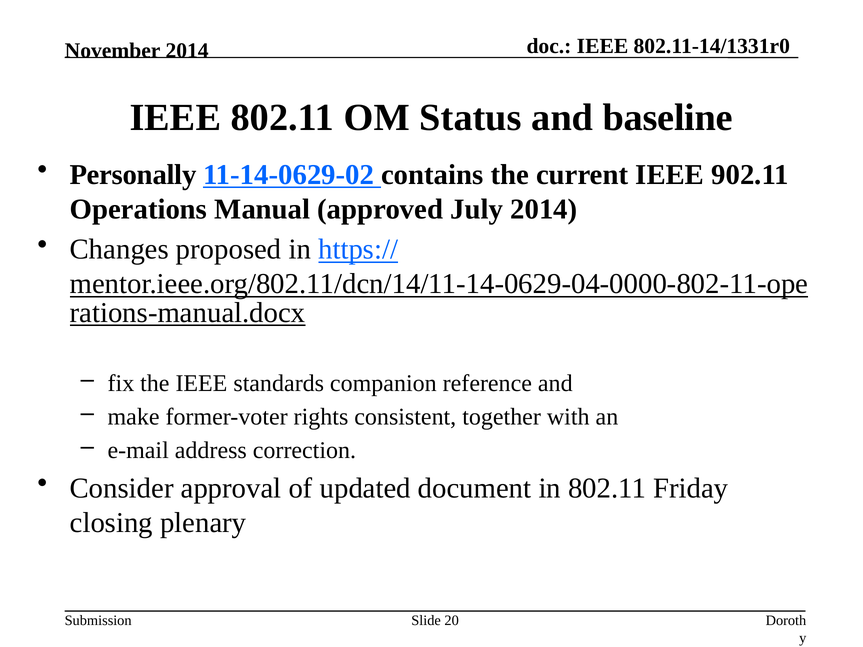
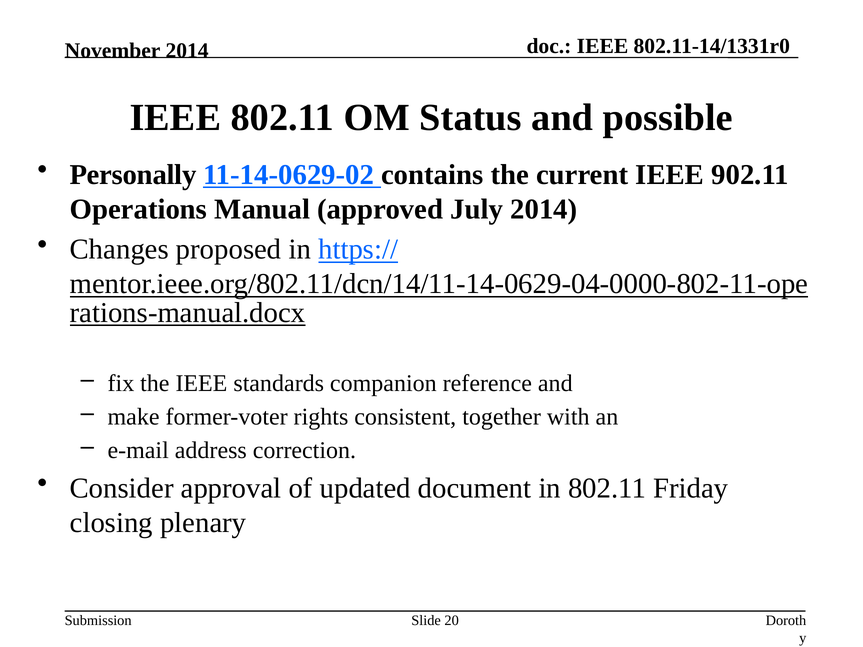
baseline: baseline -> possible (668, 118)
